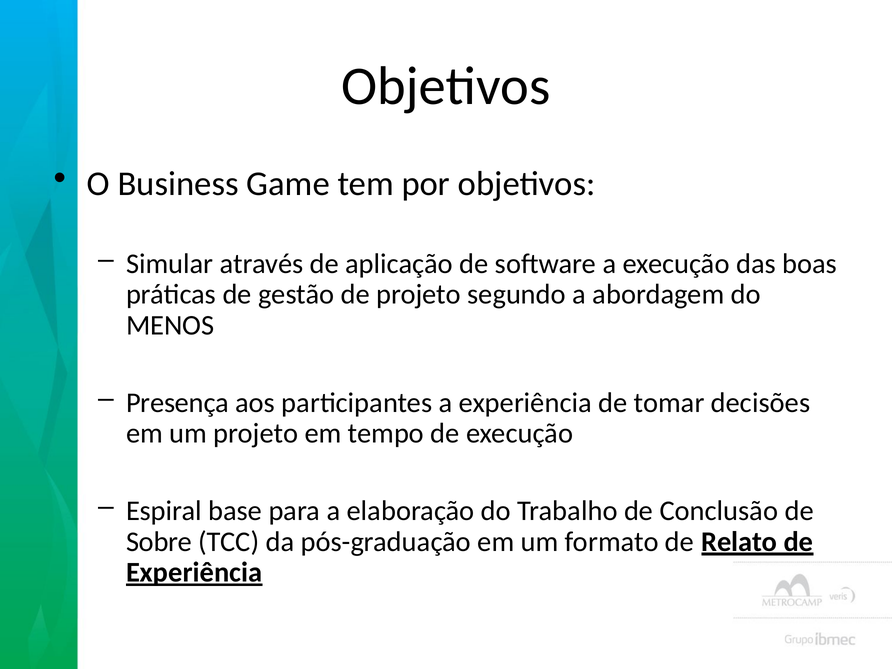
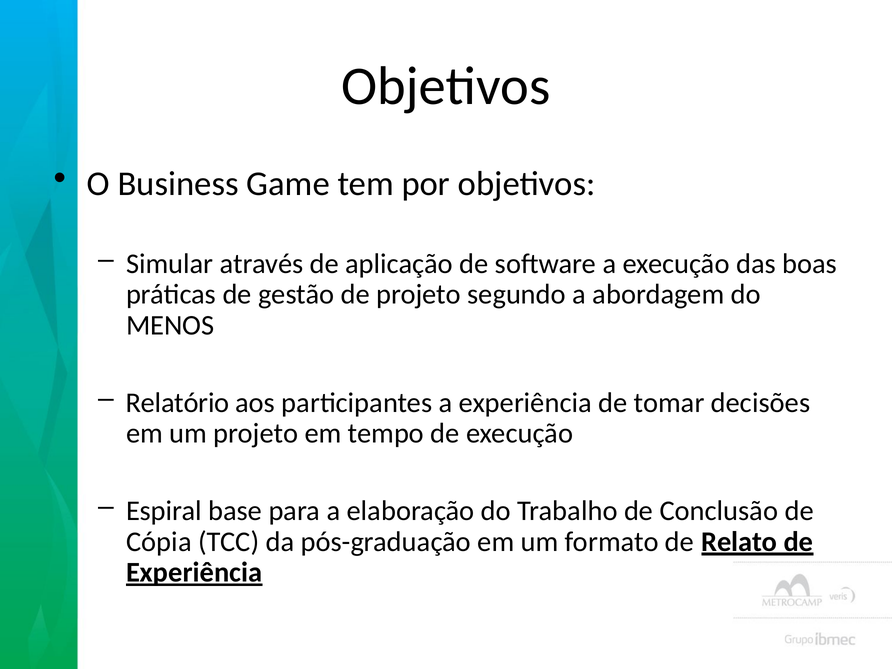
Presença: Presença -> Relatório (178, 403)
Sobre: Sobre -> Cópia (159, 542)
